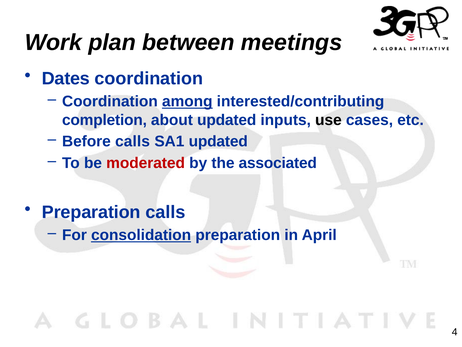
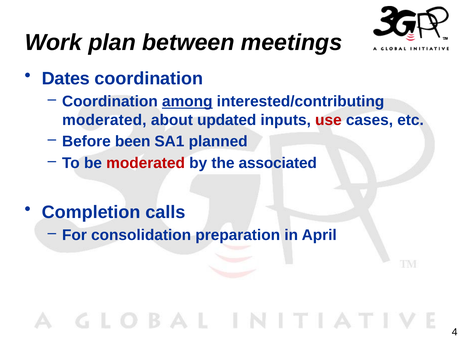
completion: completion -> moderated (104, 120)
use colour: black -> red (328, 120)
Before calls: calls -> been (133, 141)
SA1 updated: updated -> planned (218, 141)
Preparation: Preparation -> Completion (91, 212)
consolidation underline: present -> none (141, 235)
